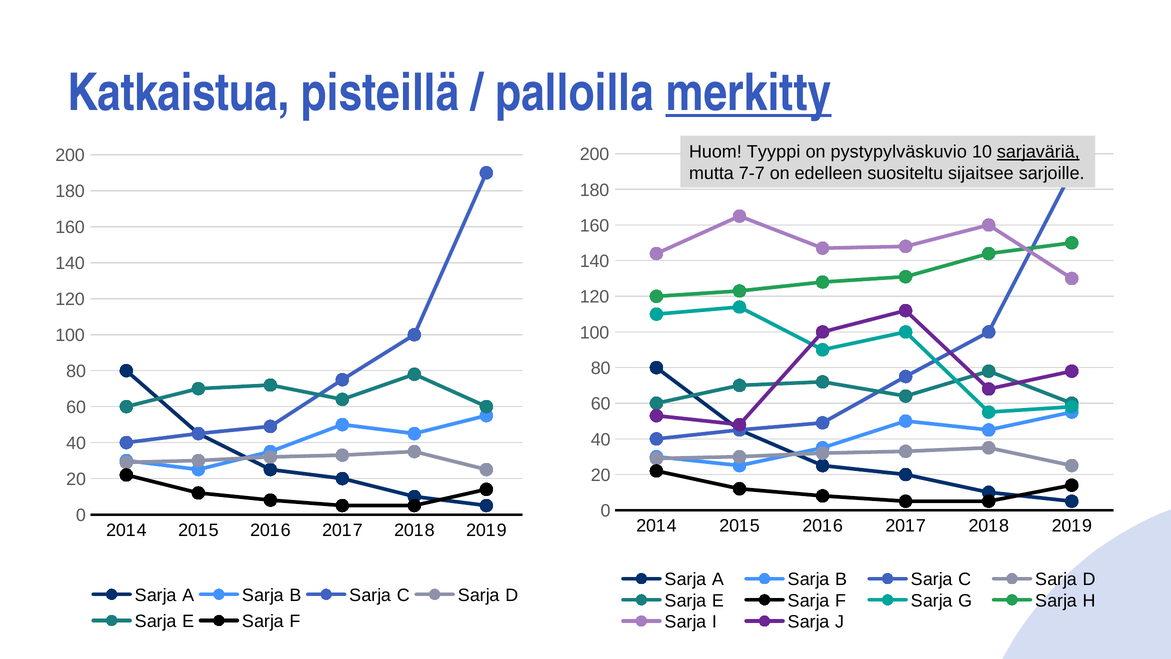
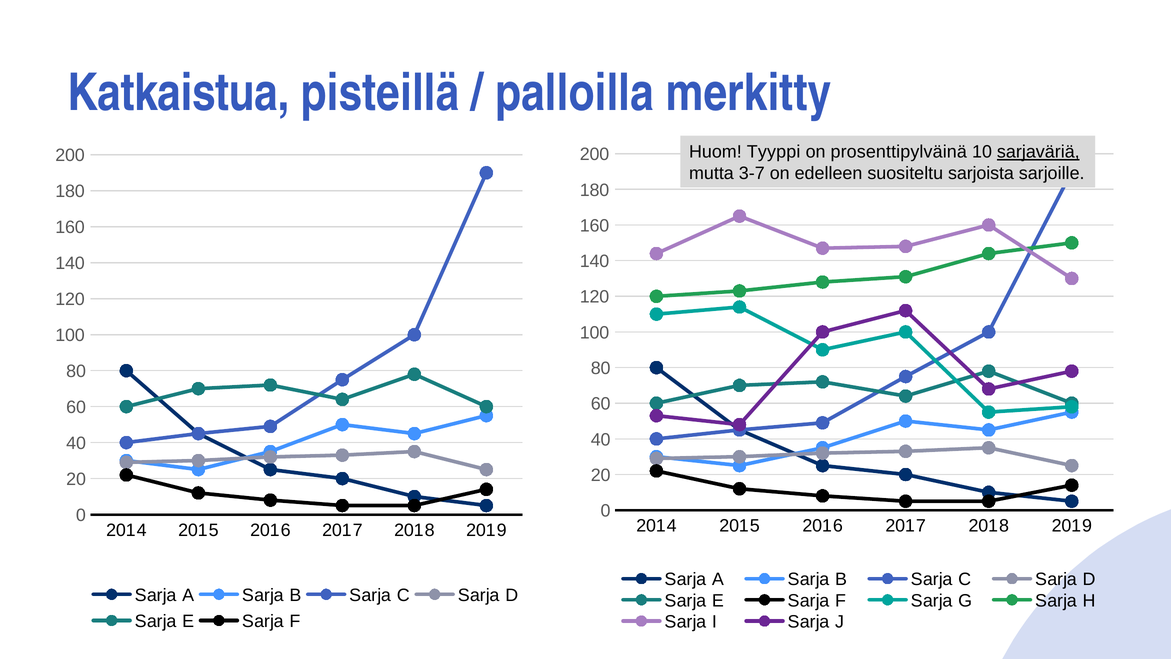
merkitty underline: present -> none (749, 93)
pystypylväskuvio: pystypylväskuvio -> prosenttipylväinä (899, 152)
7-7: 7-7 -> 3-7 (752, 173)
sijaitsee: sijaitsee -> sarjoista (981, 173)
